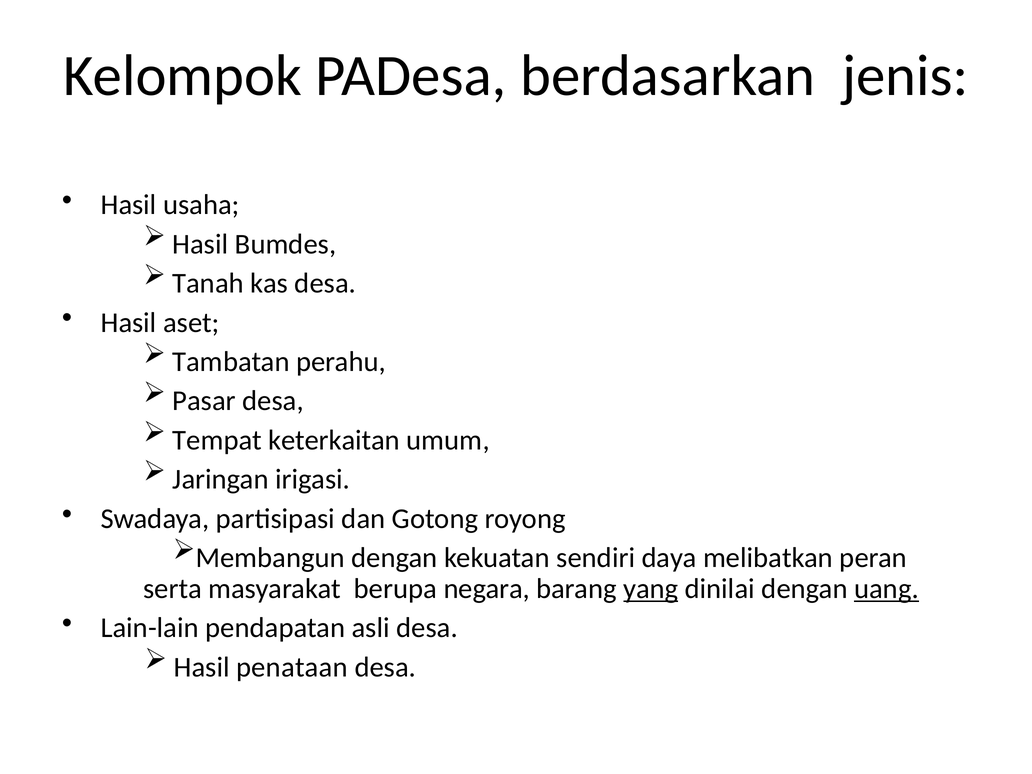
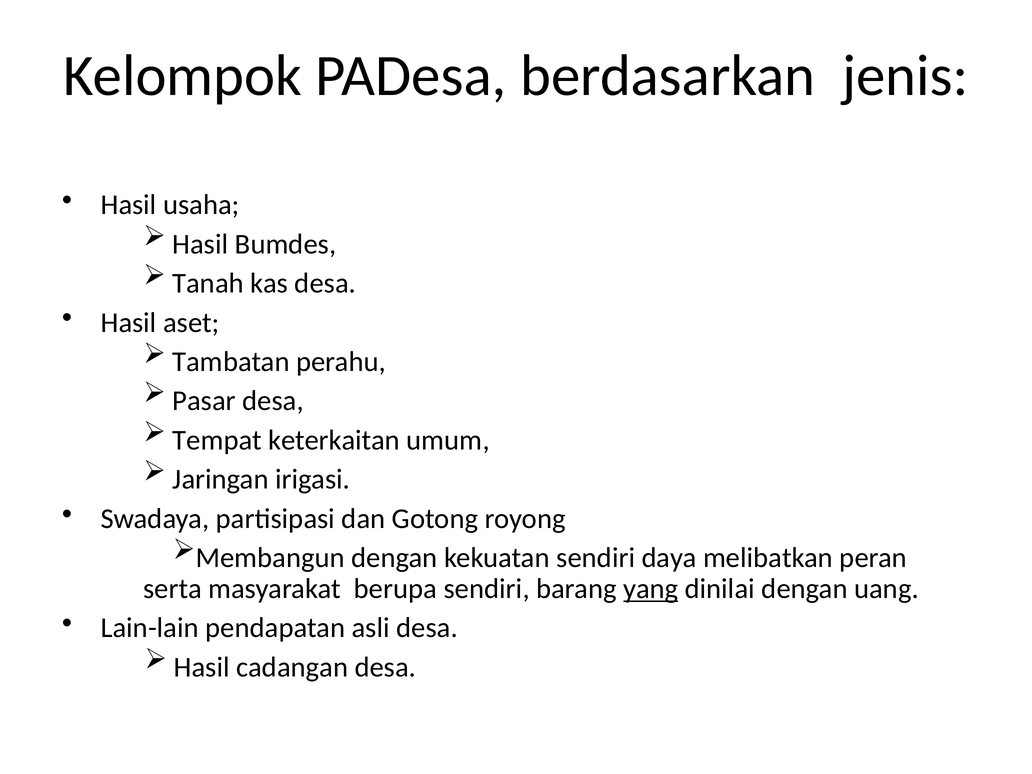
berupa negara: negara -> sendiri (487, 589)
uang underline: present -> none (886, 589)
penataan: penataan -> cadangan (292, 667)
